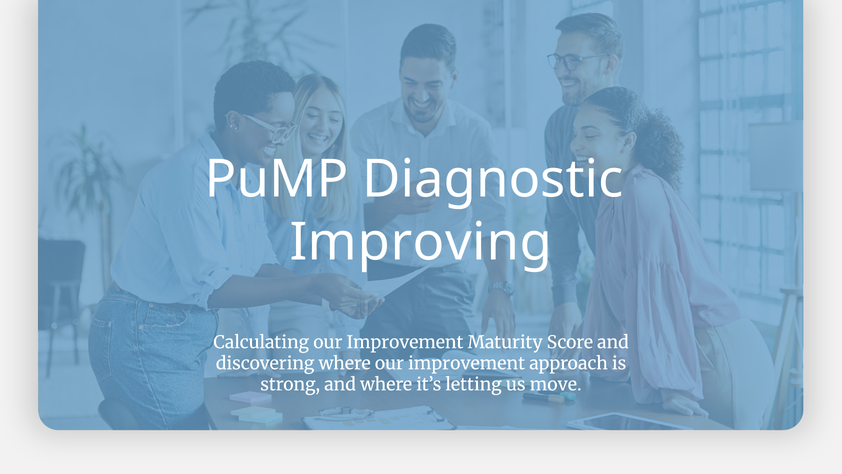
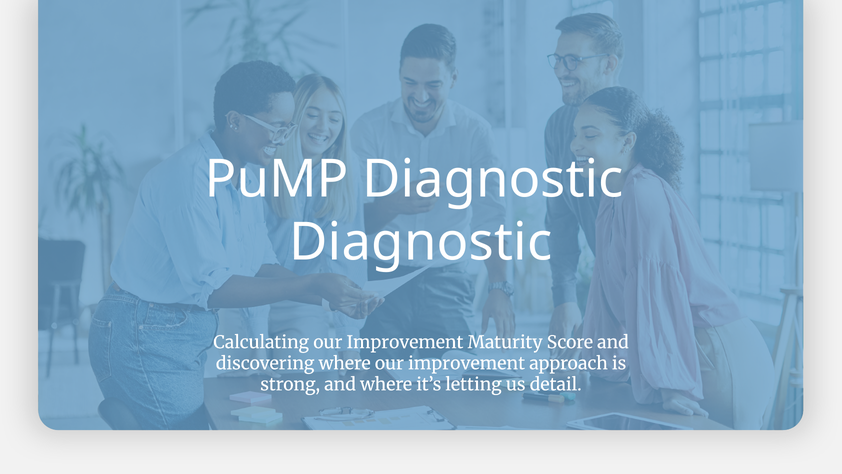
Improving: Improving -> Diagnostic (421, 242)
move: move -> detail (556, 384)
